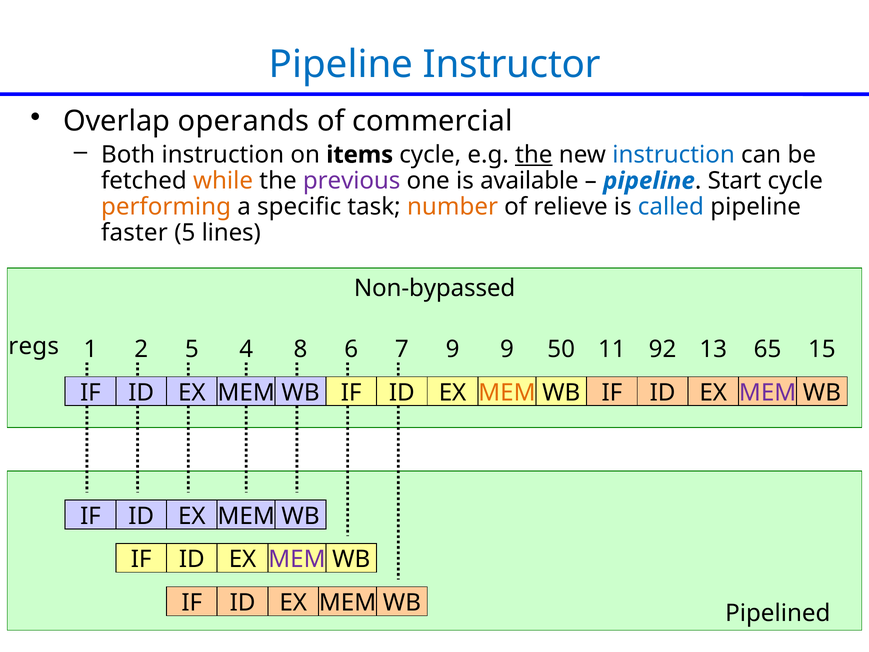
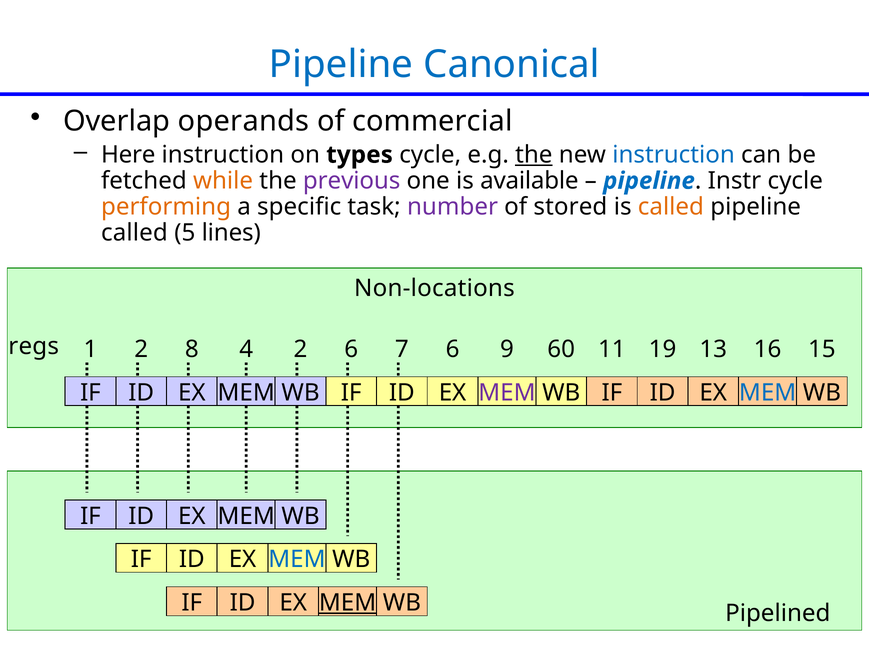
Instructor: Instructor -> Canonical (512, 64)
Both: Both -> Here (128, 155)
items: items -> types (360, 155)
Start: Start -> Instr (734, 181)
number colour: orange -> purple (453, 207)
relieve: relieve -> stored (570, 207)
called colour: blue -> orange (671, 207)
faster: faster -> called (134, 233)
Non-bypassed: Non-bypassed -> Non-locations (434, 288)
2 5: 5 -> 8 (192, 349)
4 8: 8 -> 2 (300, 349)
7 9: 9 -> 6 (453, 349)
50: 50 -> 60 (561, 349)
92: 92 -> 19 (663, 349)
65: 65 -> 16 (768, 349)
MEM colour: orange -> purple (507, 393)
MEM colour: purple -> blue (768, 393)
MEM colour: purple -> blue (297, 559)
MEM underline: none -> present (348, 603)
